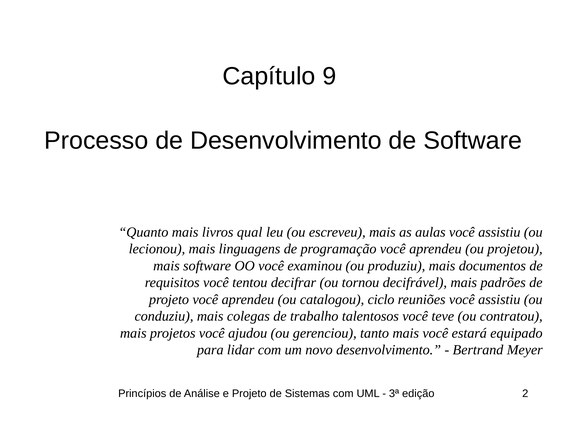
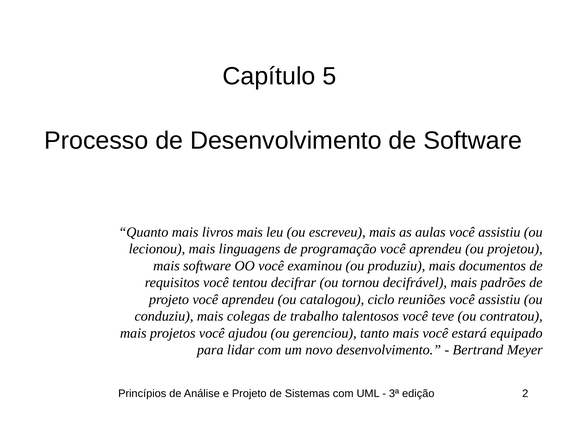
9: 9 -> 5 (329, 76)
livros qual: qual -> mais (250, 232)
